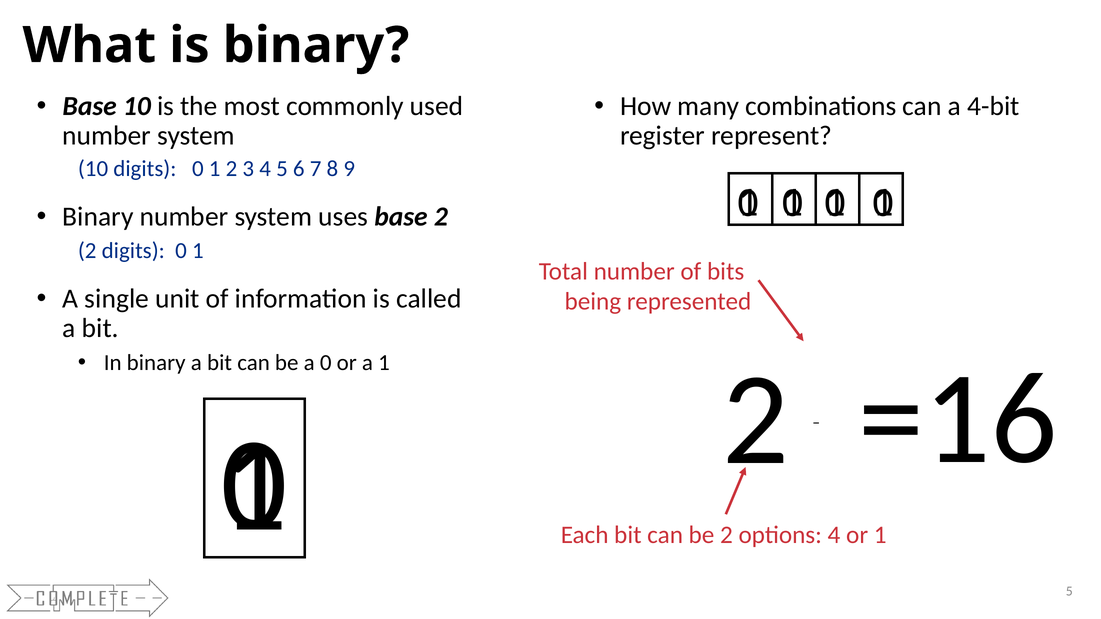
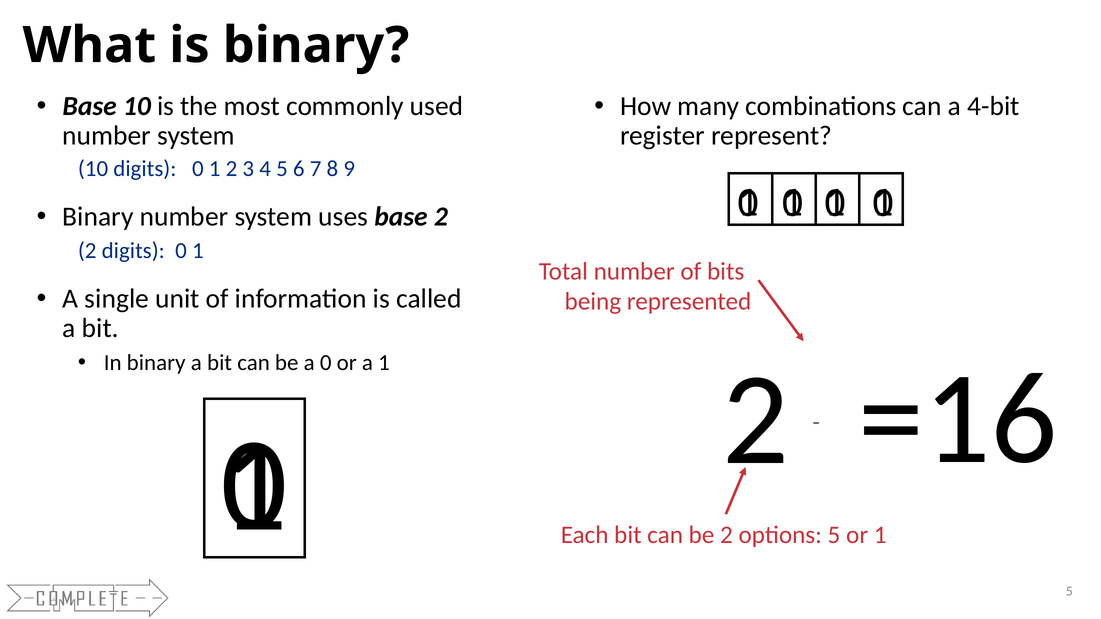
options 4: 4 -> 5 (834, 535)
